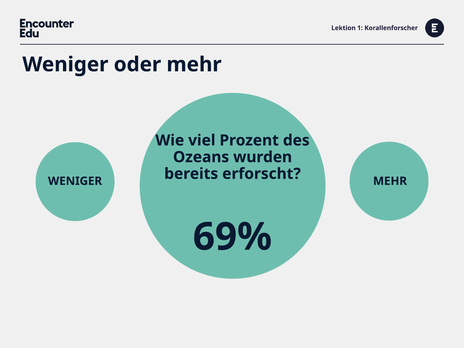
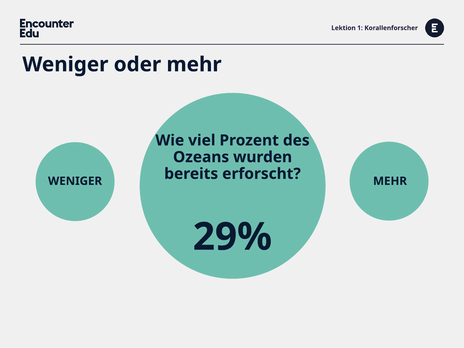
69%: 69% -> 29% (232, 237)
